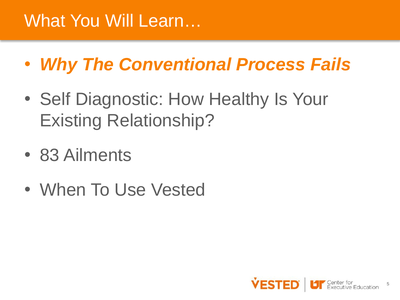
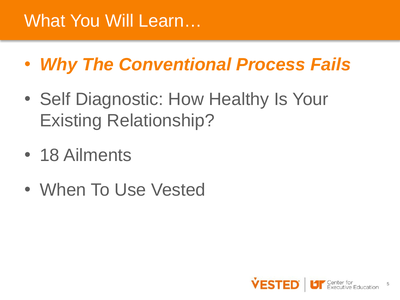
83: 83 -> 18 (50, 155)
